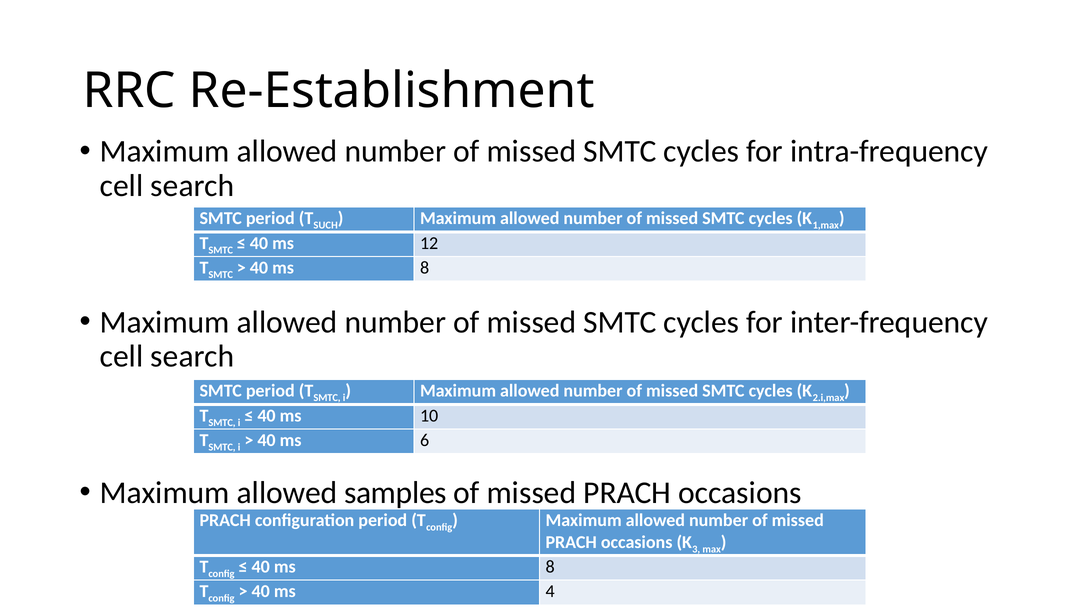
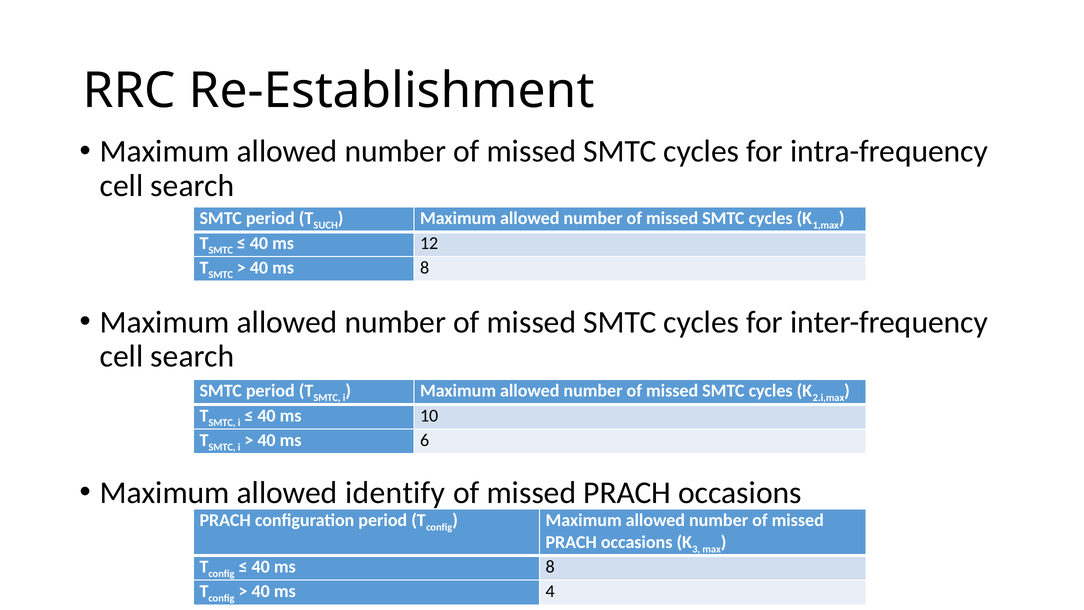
samples: samples -> identify (395, 492)
